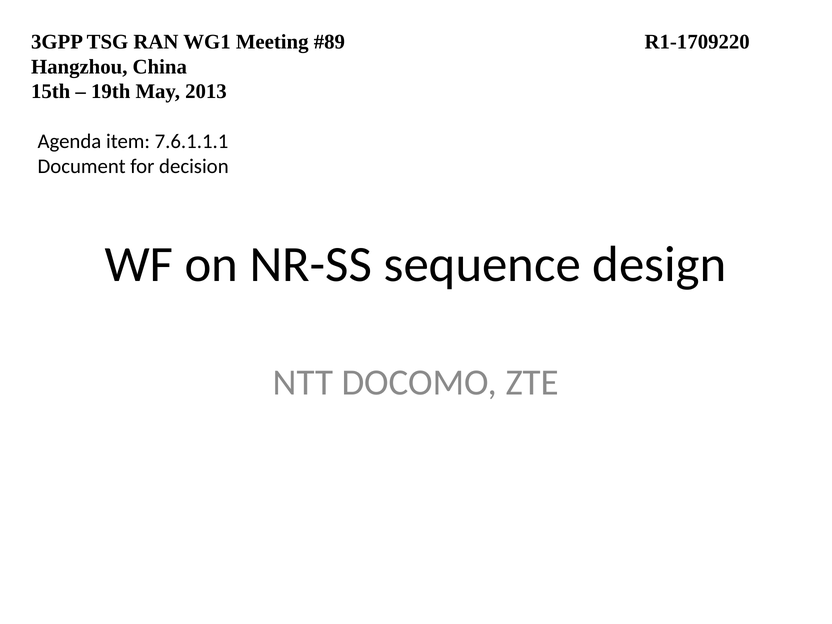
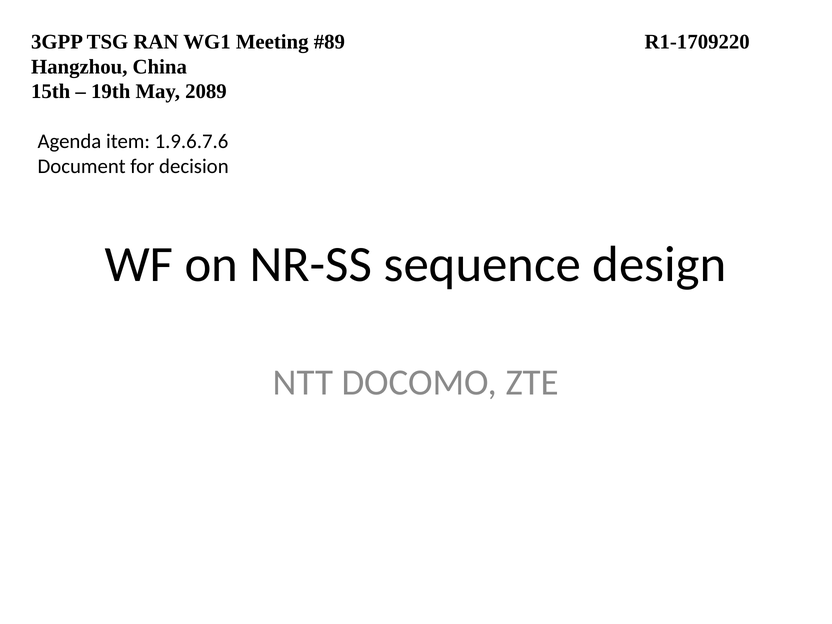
2013: 2013 -> 2089 (206, 92)
7.6.1.1.1: 7.6.1.1.1 -> 1.9.6.7.6 (192, 141)
